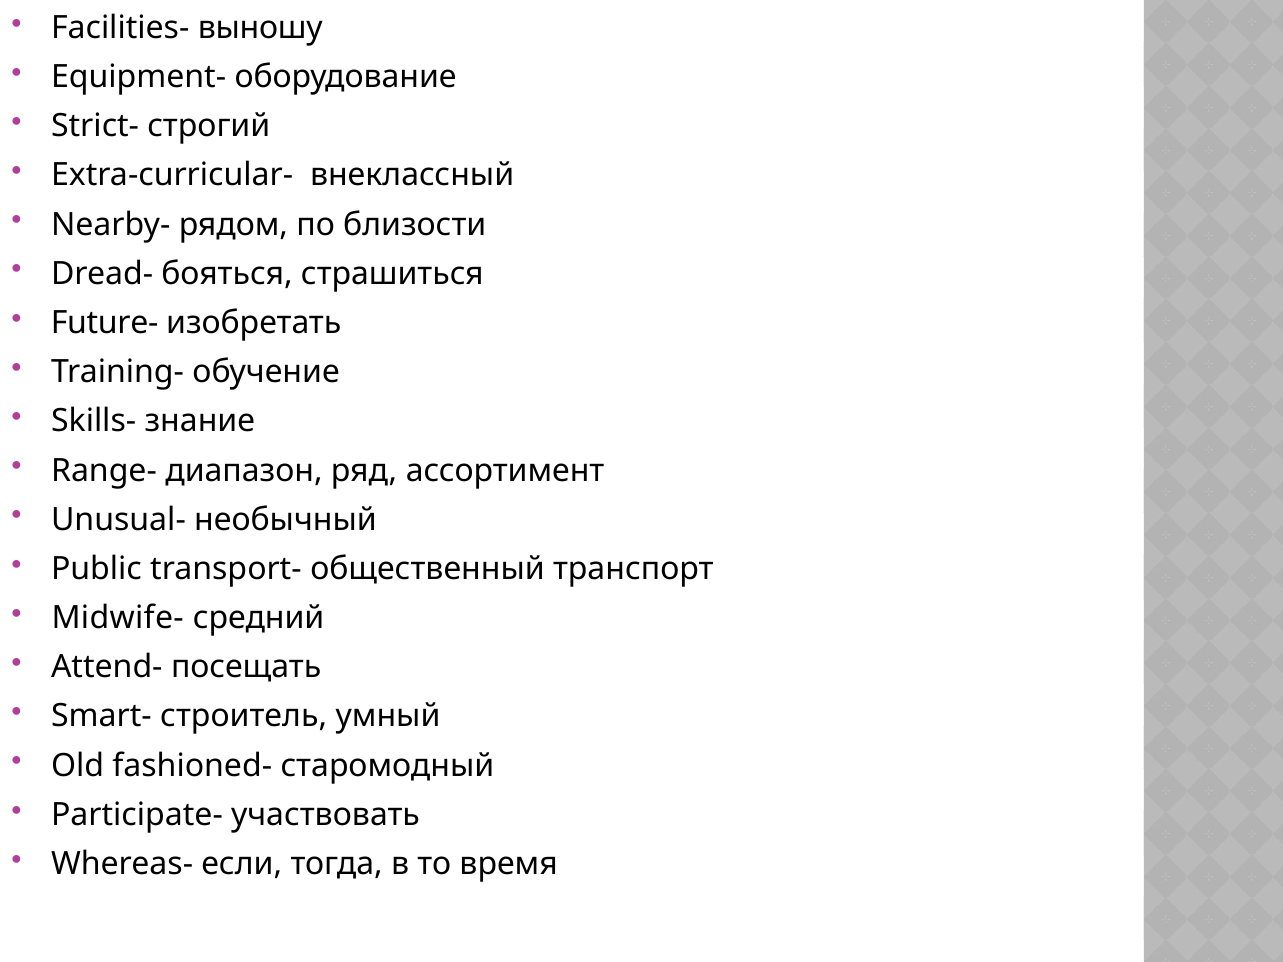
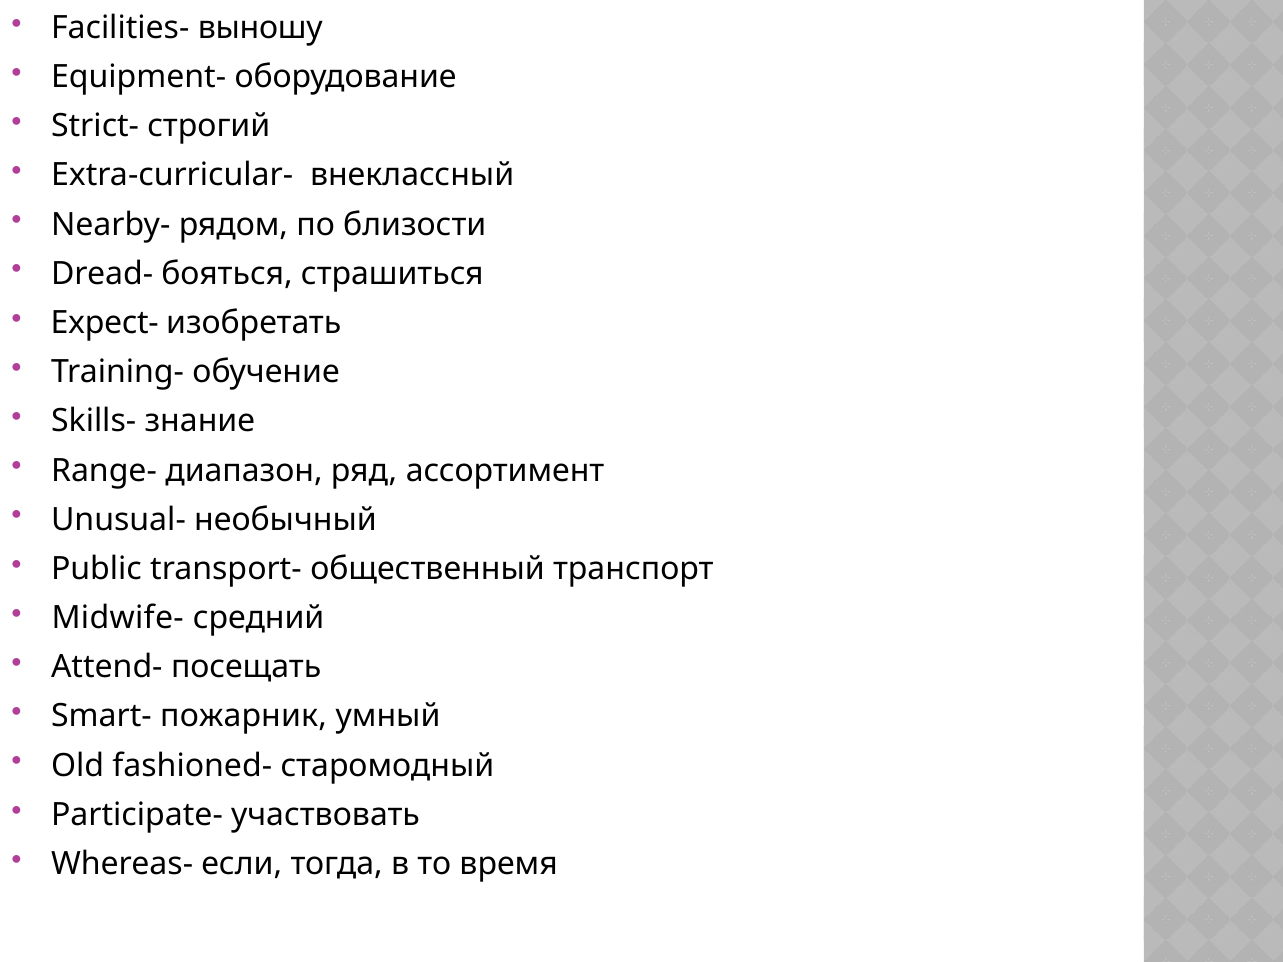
Future-: Future- -> Expect- (105, 323)
строитель: строитель -> пожарник (244, 717)
